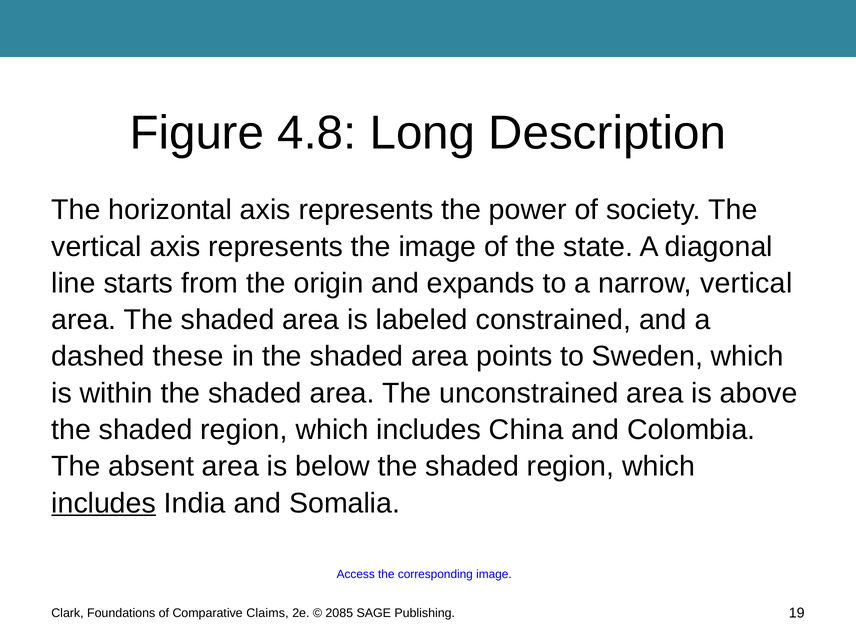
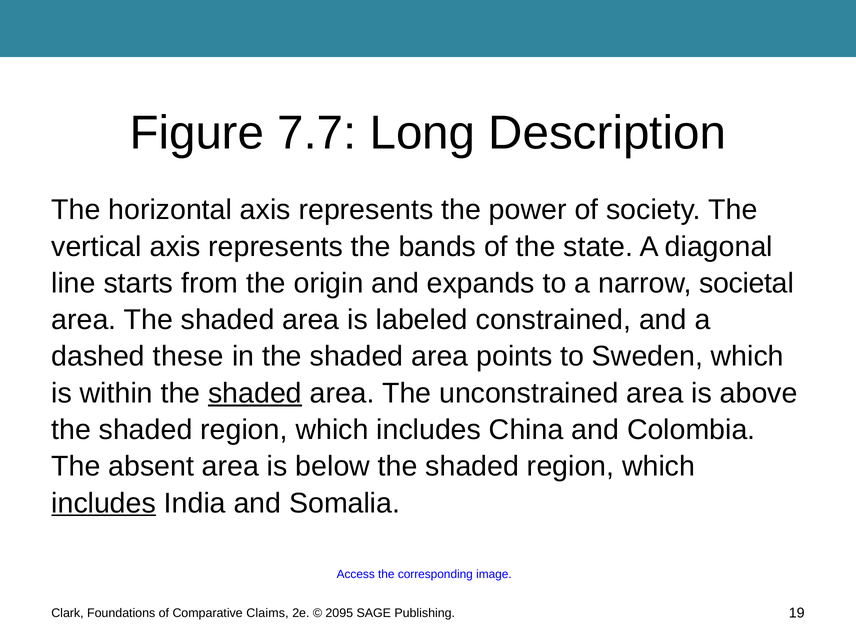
4.8: 4.8 -> 7.7 (317, 133)
the image: image -> bands (437, 247)
narrow vertical: vertical -> societal (746, 283)
shaded underline: none -> present (255, 393)
2085: 2085 -> 2095 (339, 613)
